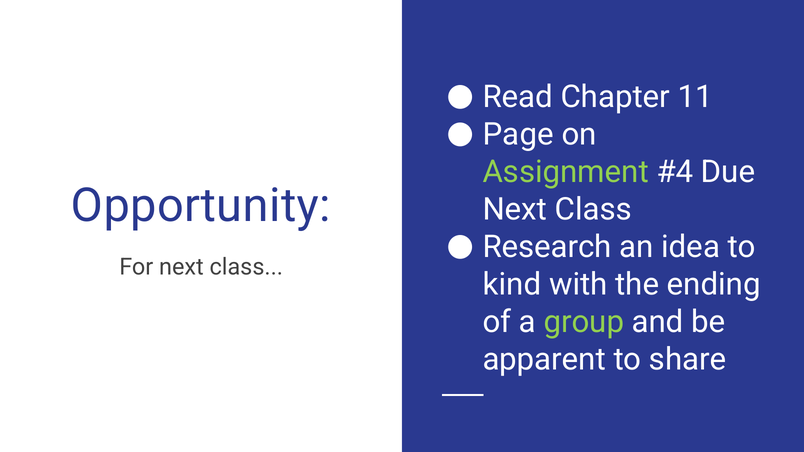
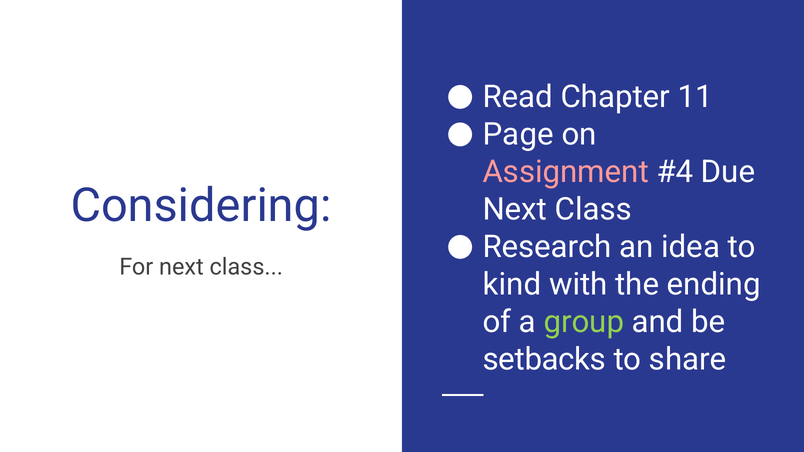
Assignment colour: light green -> pink (566, 172)
Opportunity: Opportunity -> Considering (201, 206)
apparent: apparent -> setbacks (544, 360)
